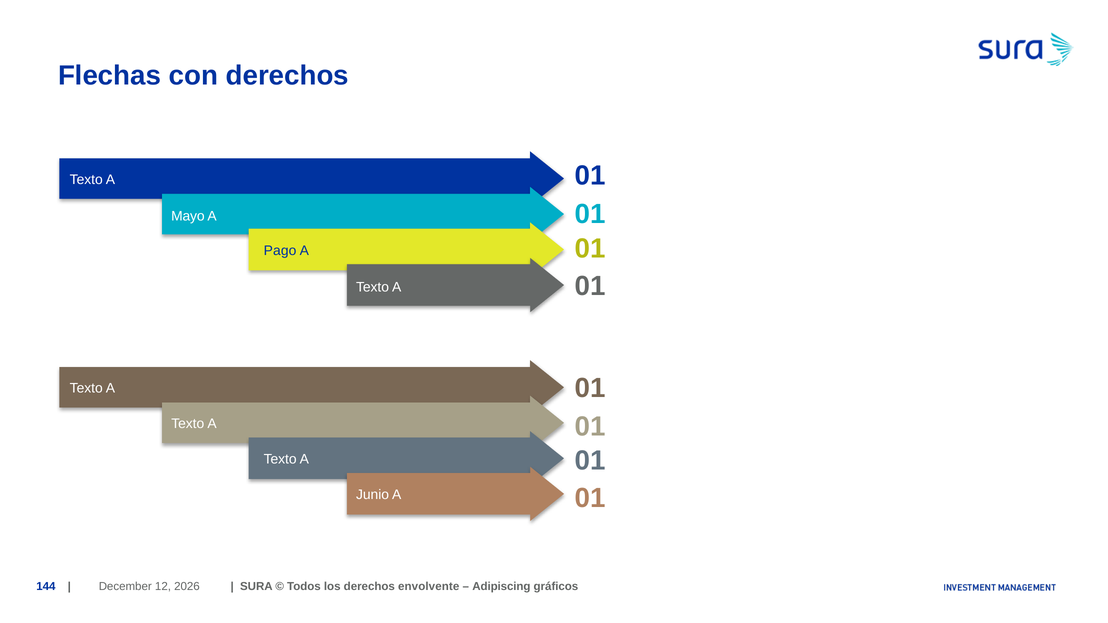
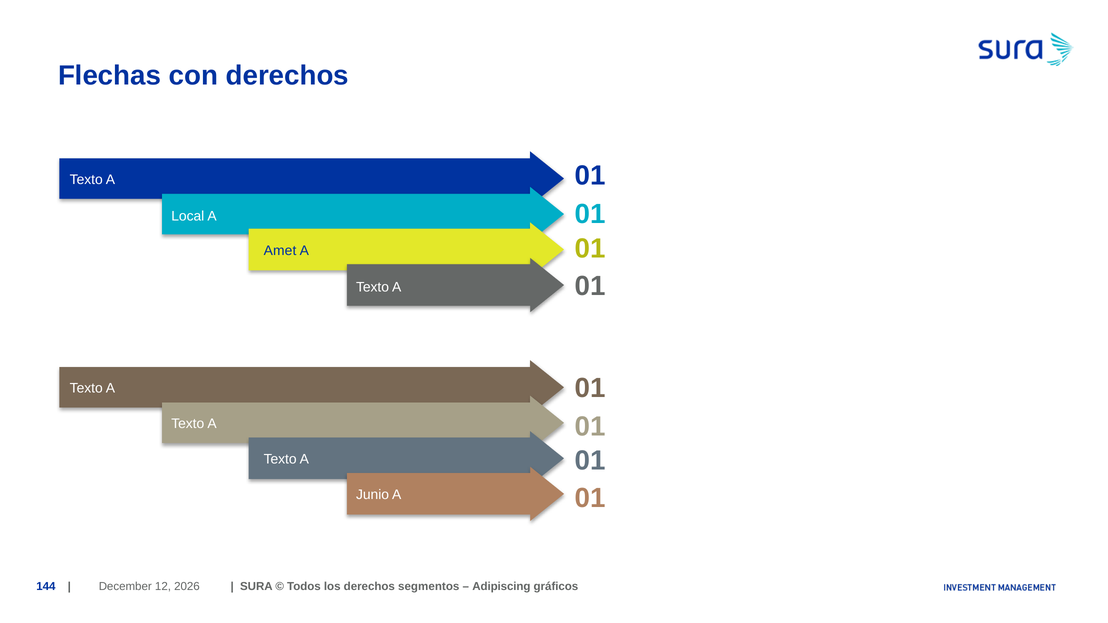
Mayo: Mayo -> Local (188, 216)
Pago: Pago -> Amet (280, 251)
envolvente: envolvente -> segmentos (429, 587)
